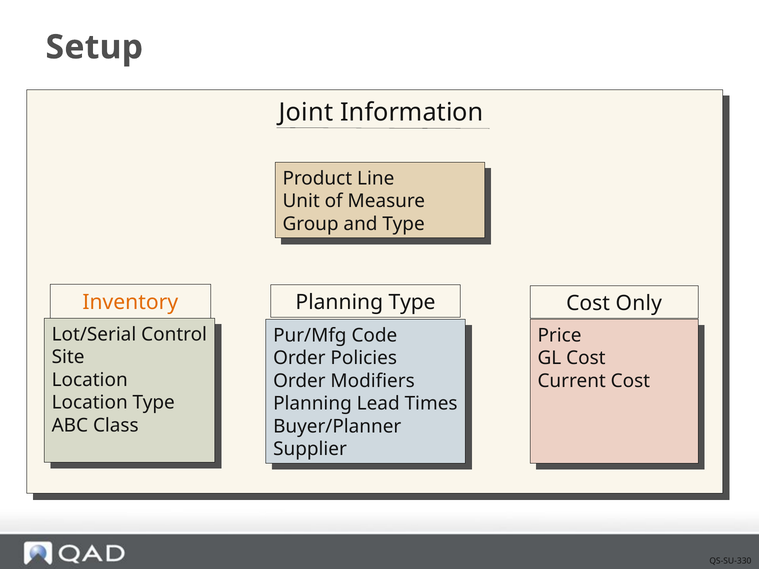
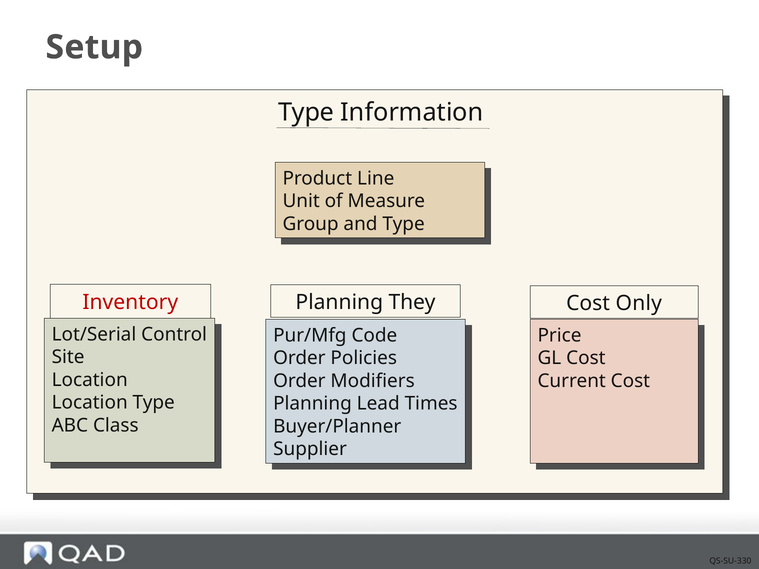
Joint: Joint -> Type (306, 113)
Inventory colour: orange -> red (130, 302)
Planning Type: Type -> They (412, 302)
